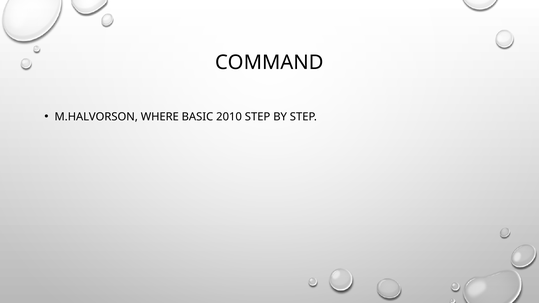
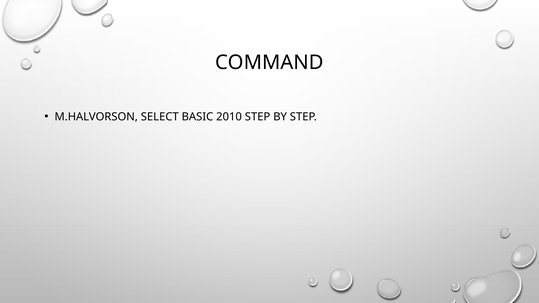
WHERE: WHERE -> SELECT (160, 117)
